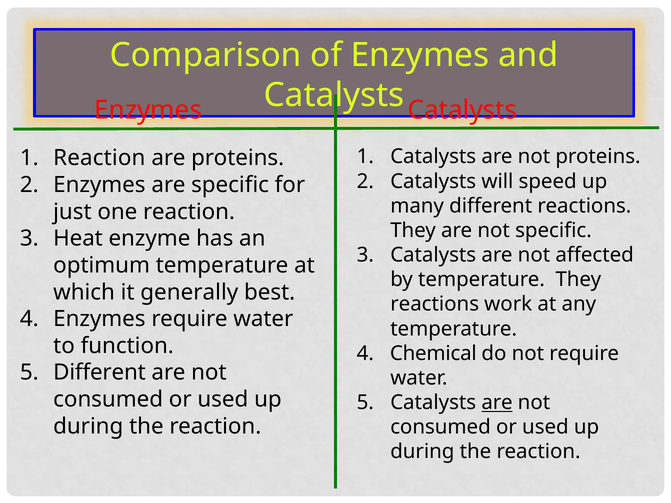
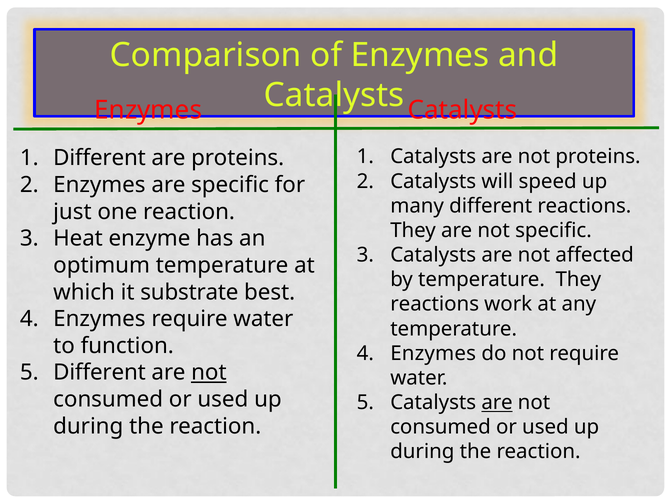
Reaction: Reaction -> Different (99, 158)
generally: generally -> substrate (189, 292)
Chemical: Chemical -> Enzymes (433, 354)
not underline: none -> present (209, 373)
